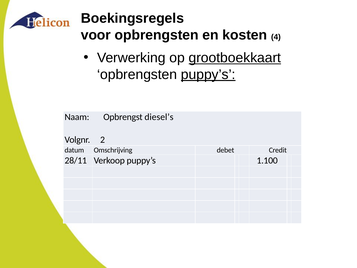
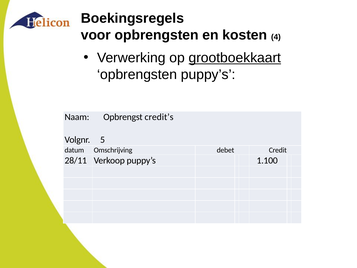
puppy’s underline: present -> none (208, 74)
diesel’s: diesel’s -> credit’s (159, 117)
2: 2 -> 5 (103, 140)
